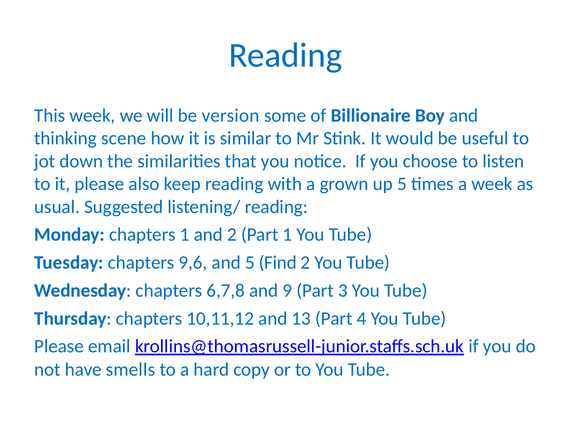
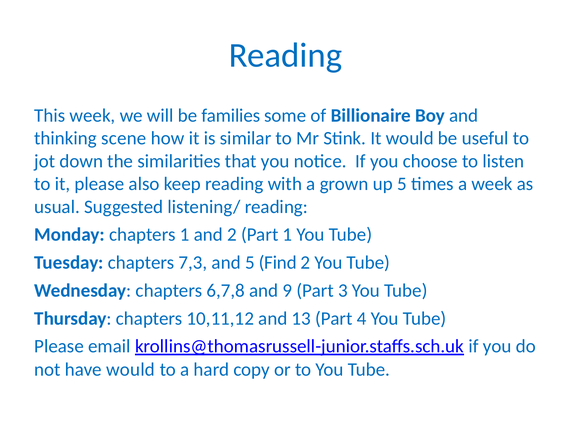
version: version -> families (231, 116)
9,6: 9,6 -> 7,3 (193, 263)
have smells: smells -> would (131, 370)
